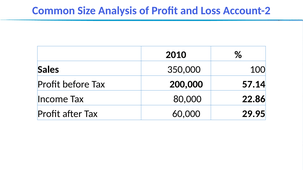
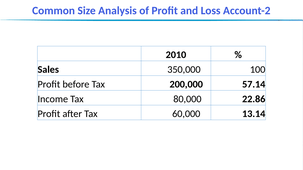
29.95: 29.95 -> 13.14 (254, 114)
